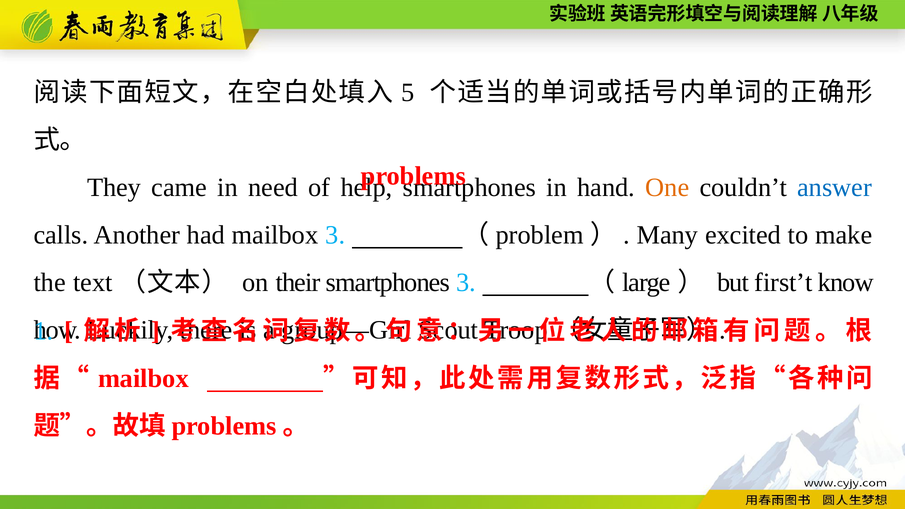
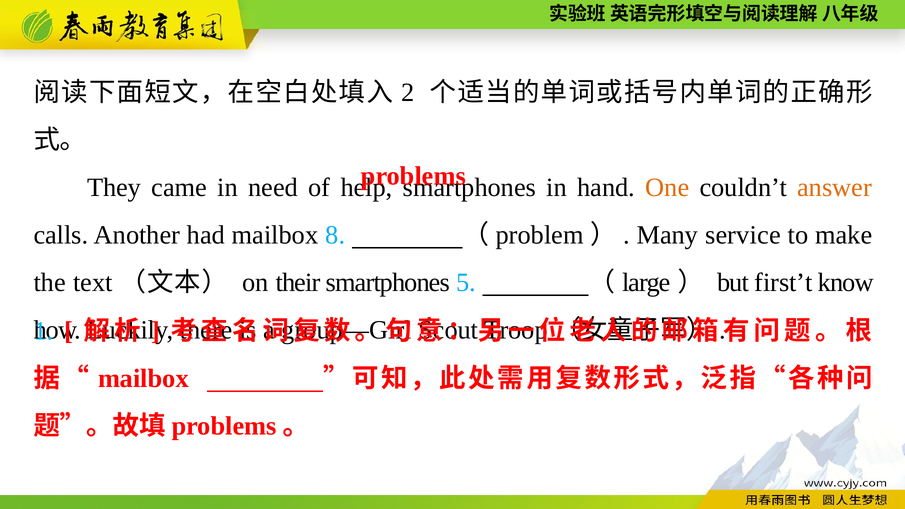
5: 5 -> 2 (408, 92)
answer colour: blue -> orange (835, 187)
mailbox 3: 3 -> 8 (335, 235)
excited: excited -> service (743, 235)
smartphones 3: 3 -> 5 (466, 283)
